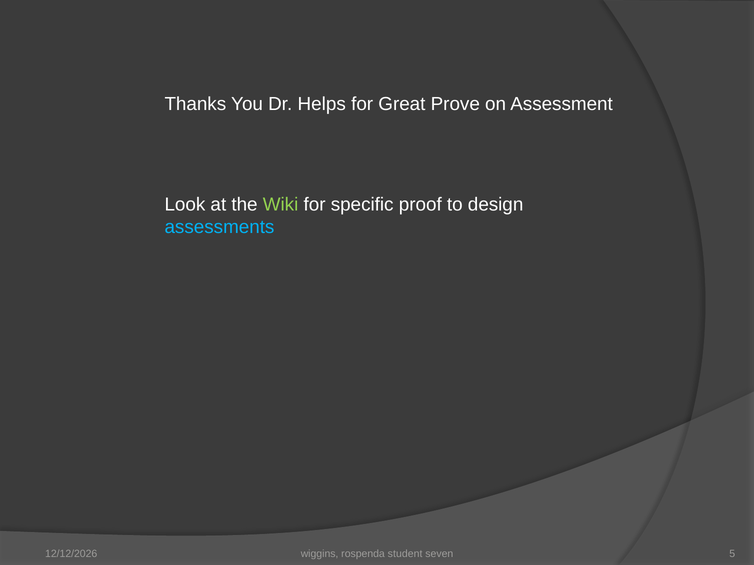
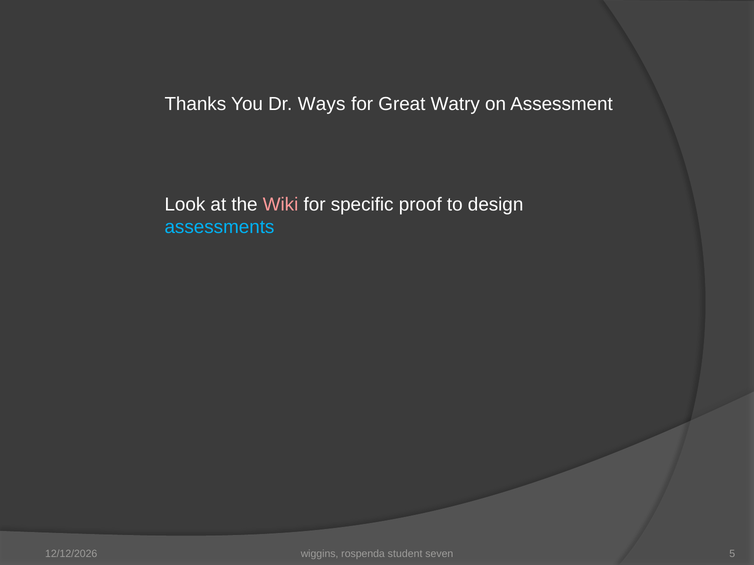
Helps: Helps -> Ways (322, 104)
Prove: Prove -> Watry (455, 104)
Wiki colour: light green -> pink (281, 205)
